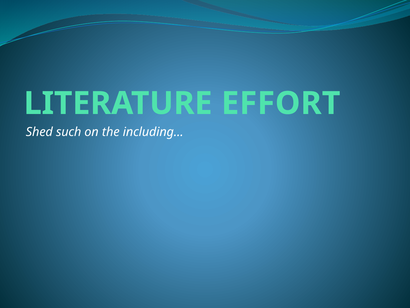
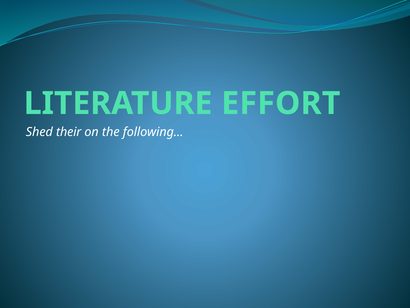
such: such -> their (69, 132)
including…: including… -> following… (153, 132)
